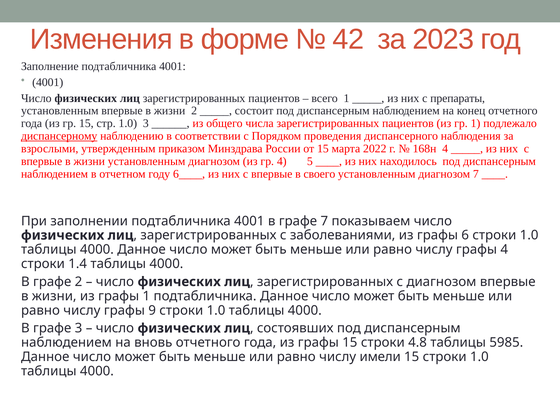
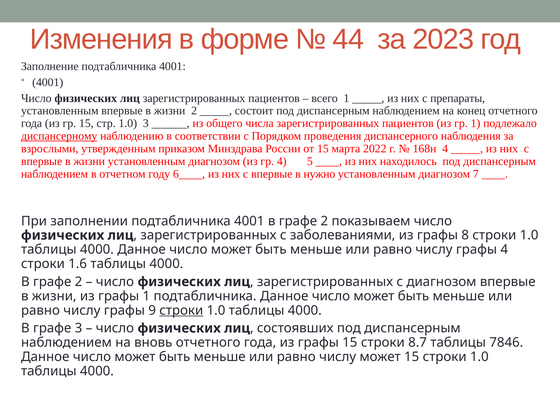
42: 42 -> 44 (348, 39)
своего: своего -> нужно (319, 174)
4001 в графе 7: 7 -> 2 (324, 221)
6: 6 -> 8 (465, 235)
1.4: 1.4 -> 1.6 (78, 264)
строки underline: none -> present (181, 310)
4.8: 4.8 -> 8.7 (418, 343)
5985: 5985 -> 7846 (506, 343)
числу имели: имели -> может (380, 357)
